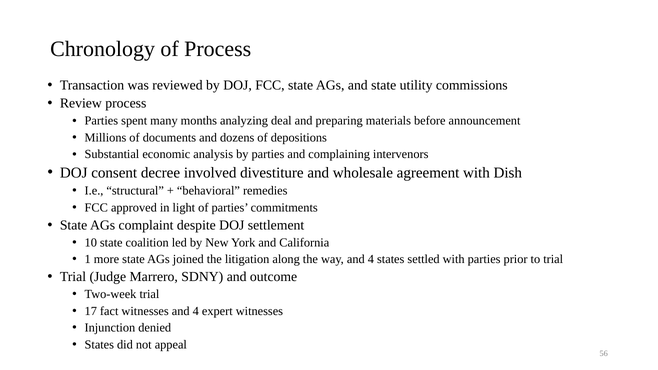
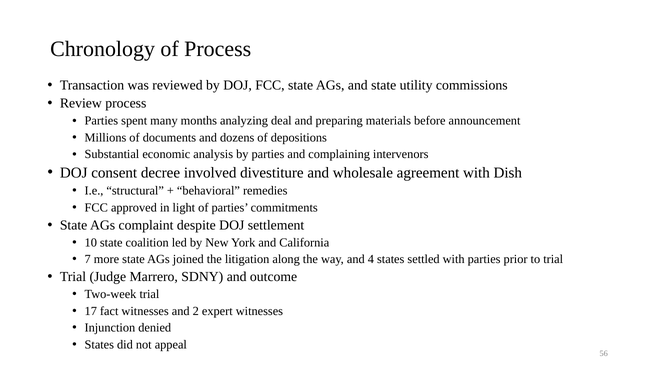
1: 1 -> 7 (88, 259)
witnesses and 4: 4 -> 2 (196, 311)
